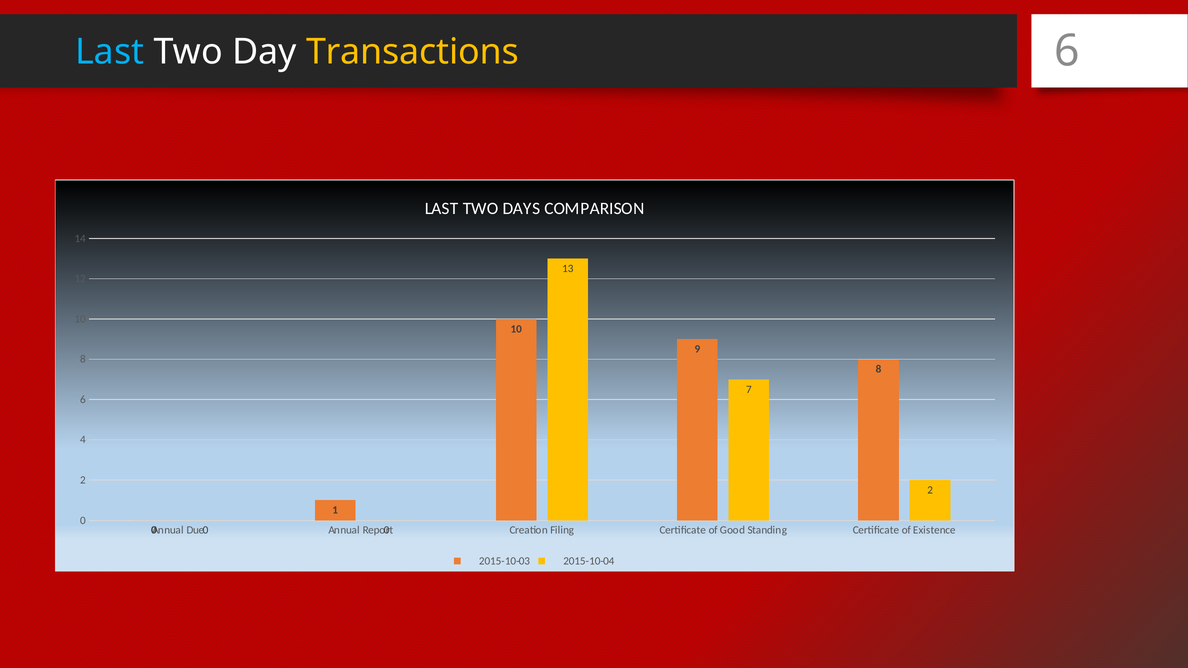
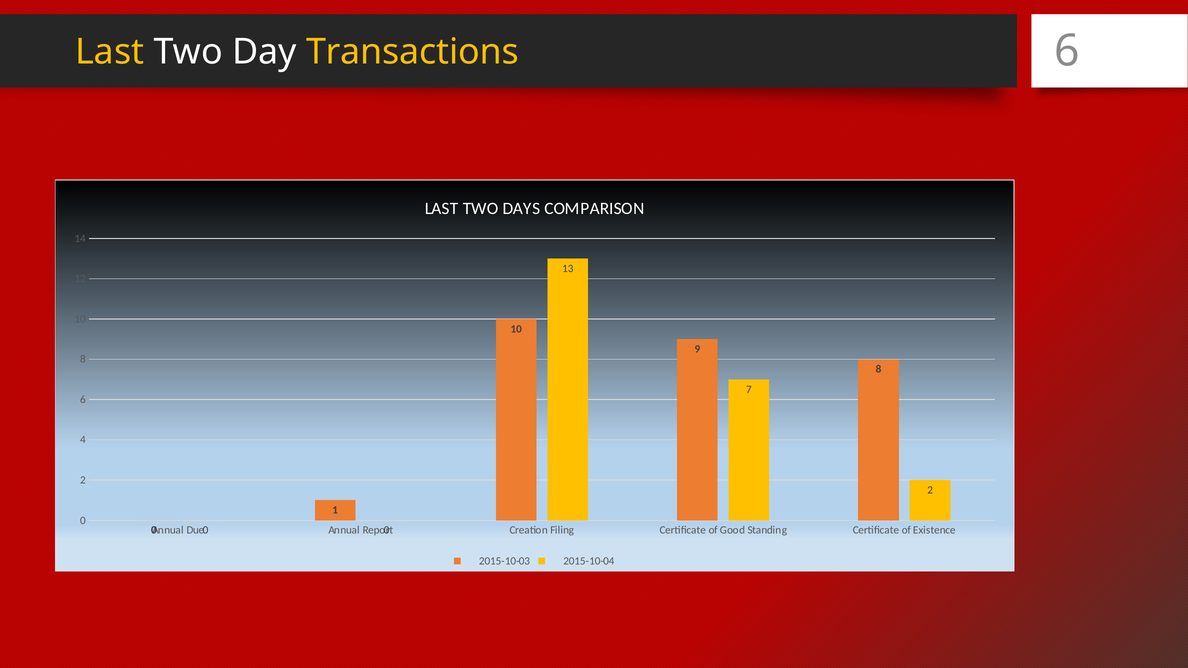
Last colour: light blue -> yellow (110, 52)
